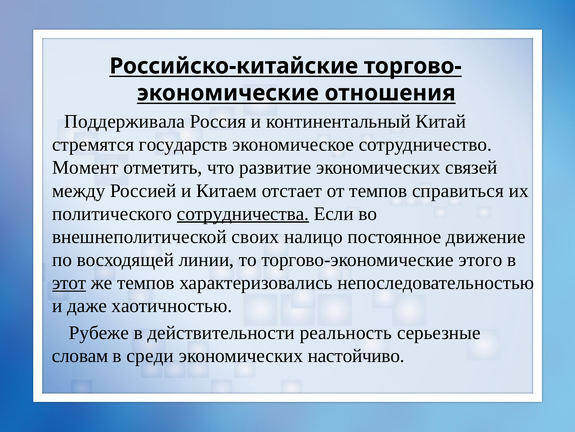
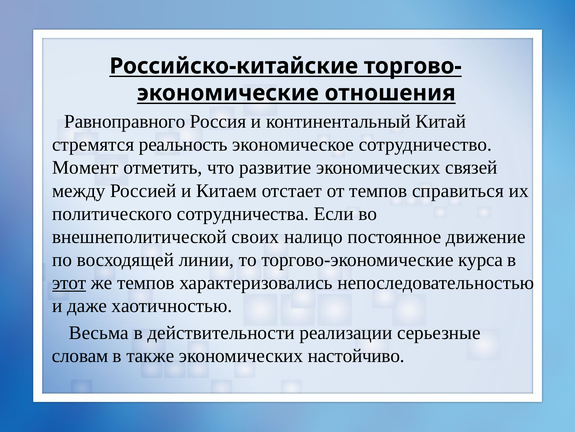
Поддерживала: Поддерживала -> Равноправного (125, 121)
государств: государств -> реальность (183, 144)
сотрудничества underline: present -> none (243, 213)
этого: этого -> курса (481, 259)
Рубеже: Рубеже -> Весьма (99, 332)
реальность: реальность -> реализации (346, 332)
среди: среди -> также (150, 355)
